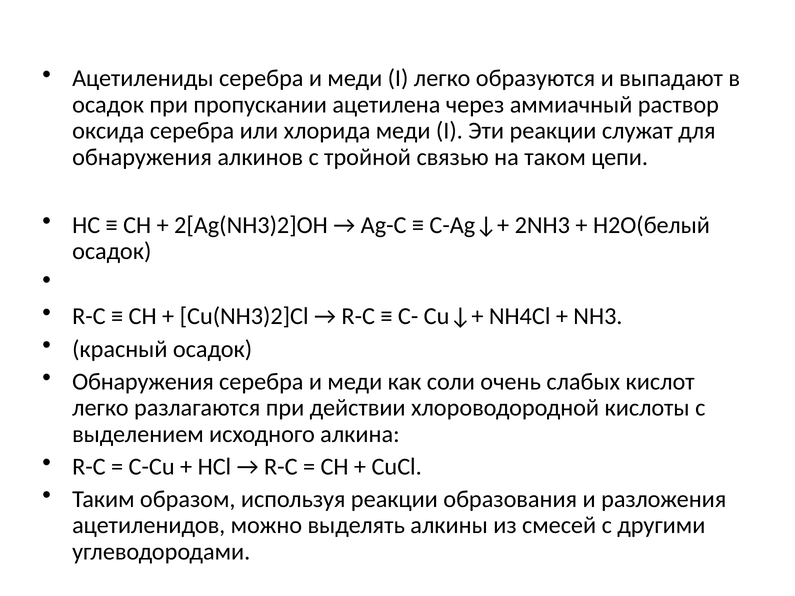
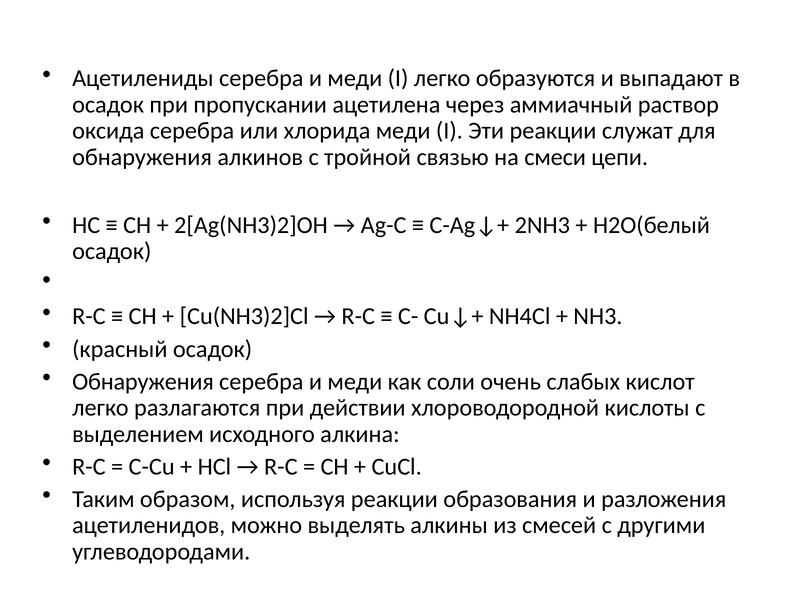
таком: таком -> смеси (555, 157)
